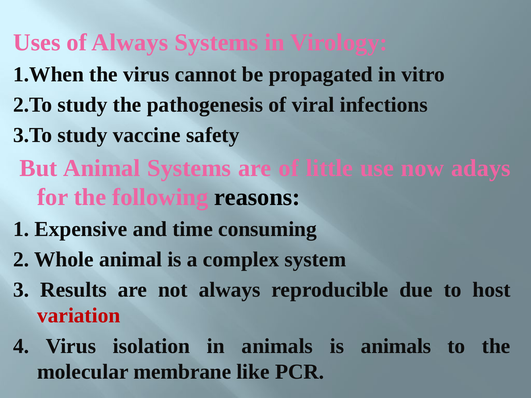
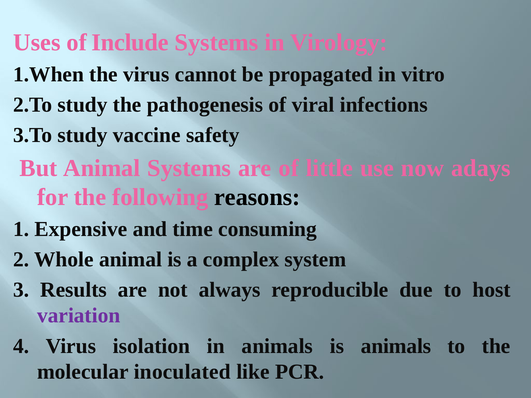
of Always: Always -> Include (130, 42)
variation colour: red -> purple (79, 316)
membrane: membrane -> inoculated (182, 372)
